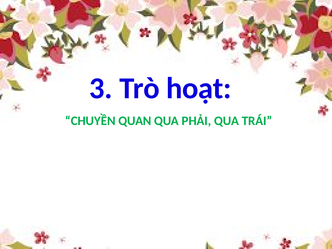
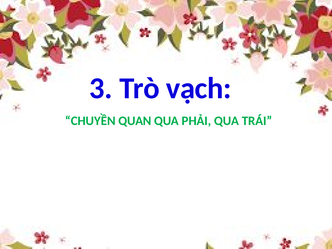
hoạt: hoạt -> vạch (199, 88)
